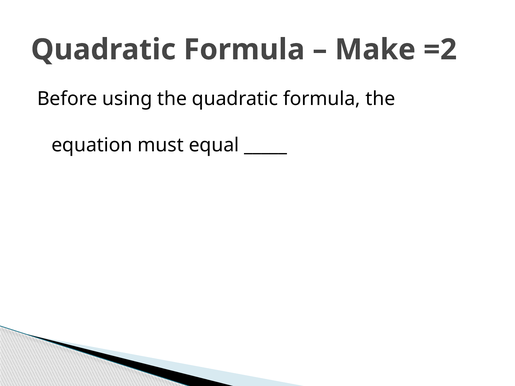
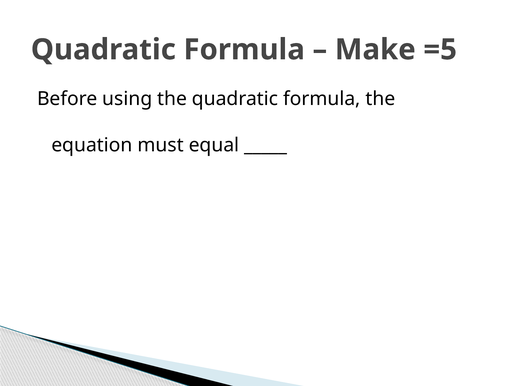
=2: =2 -> =5 (440, 50)
